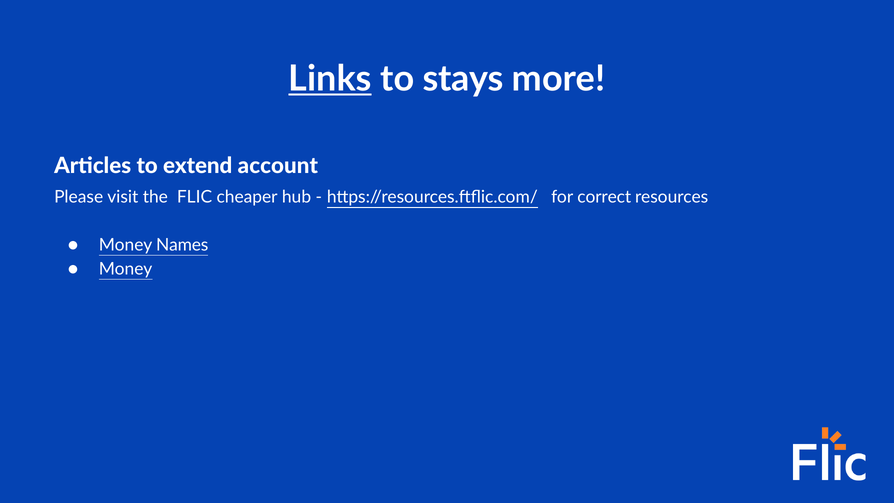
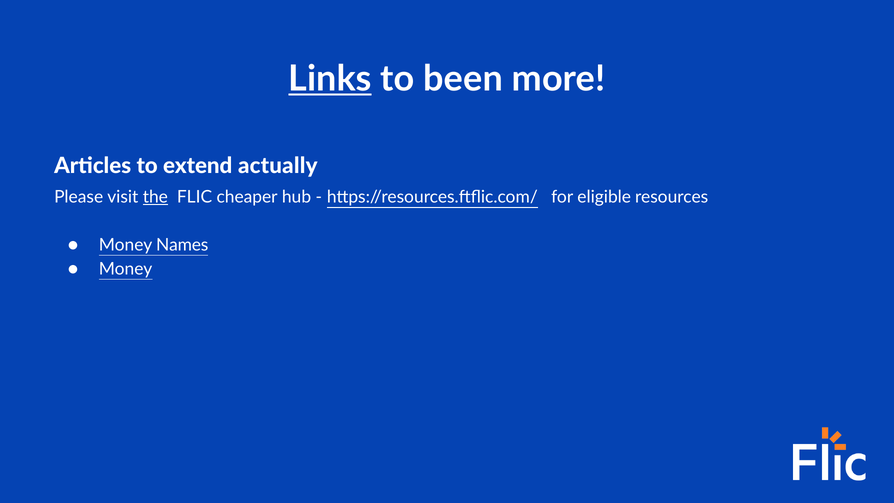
stays: stays -> been (463, 79)
account: account -> actually (278, 166)
the underline: none -> present (155, 197)
correct: correct -> eligible (604, 197)
